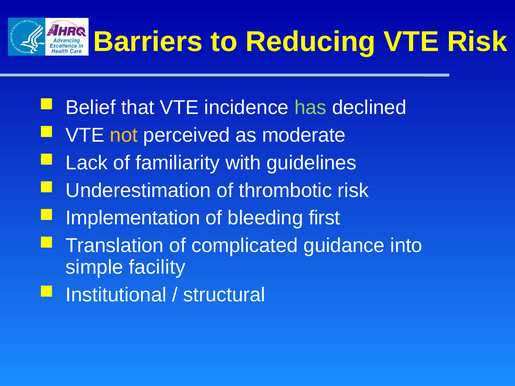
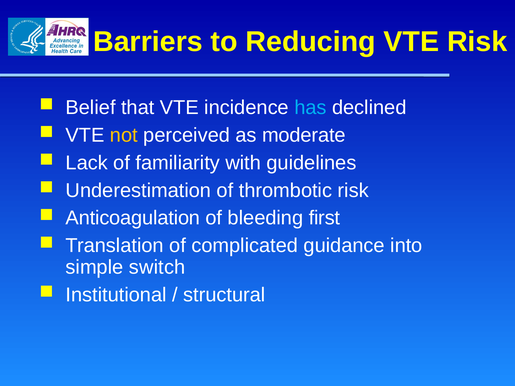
has colour: light green -> light blue (310, 108)
Implementation: Implementation -> Anticoagulation (133, 218)
facility: facility -> switch (157, 267)
